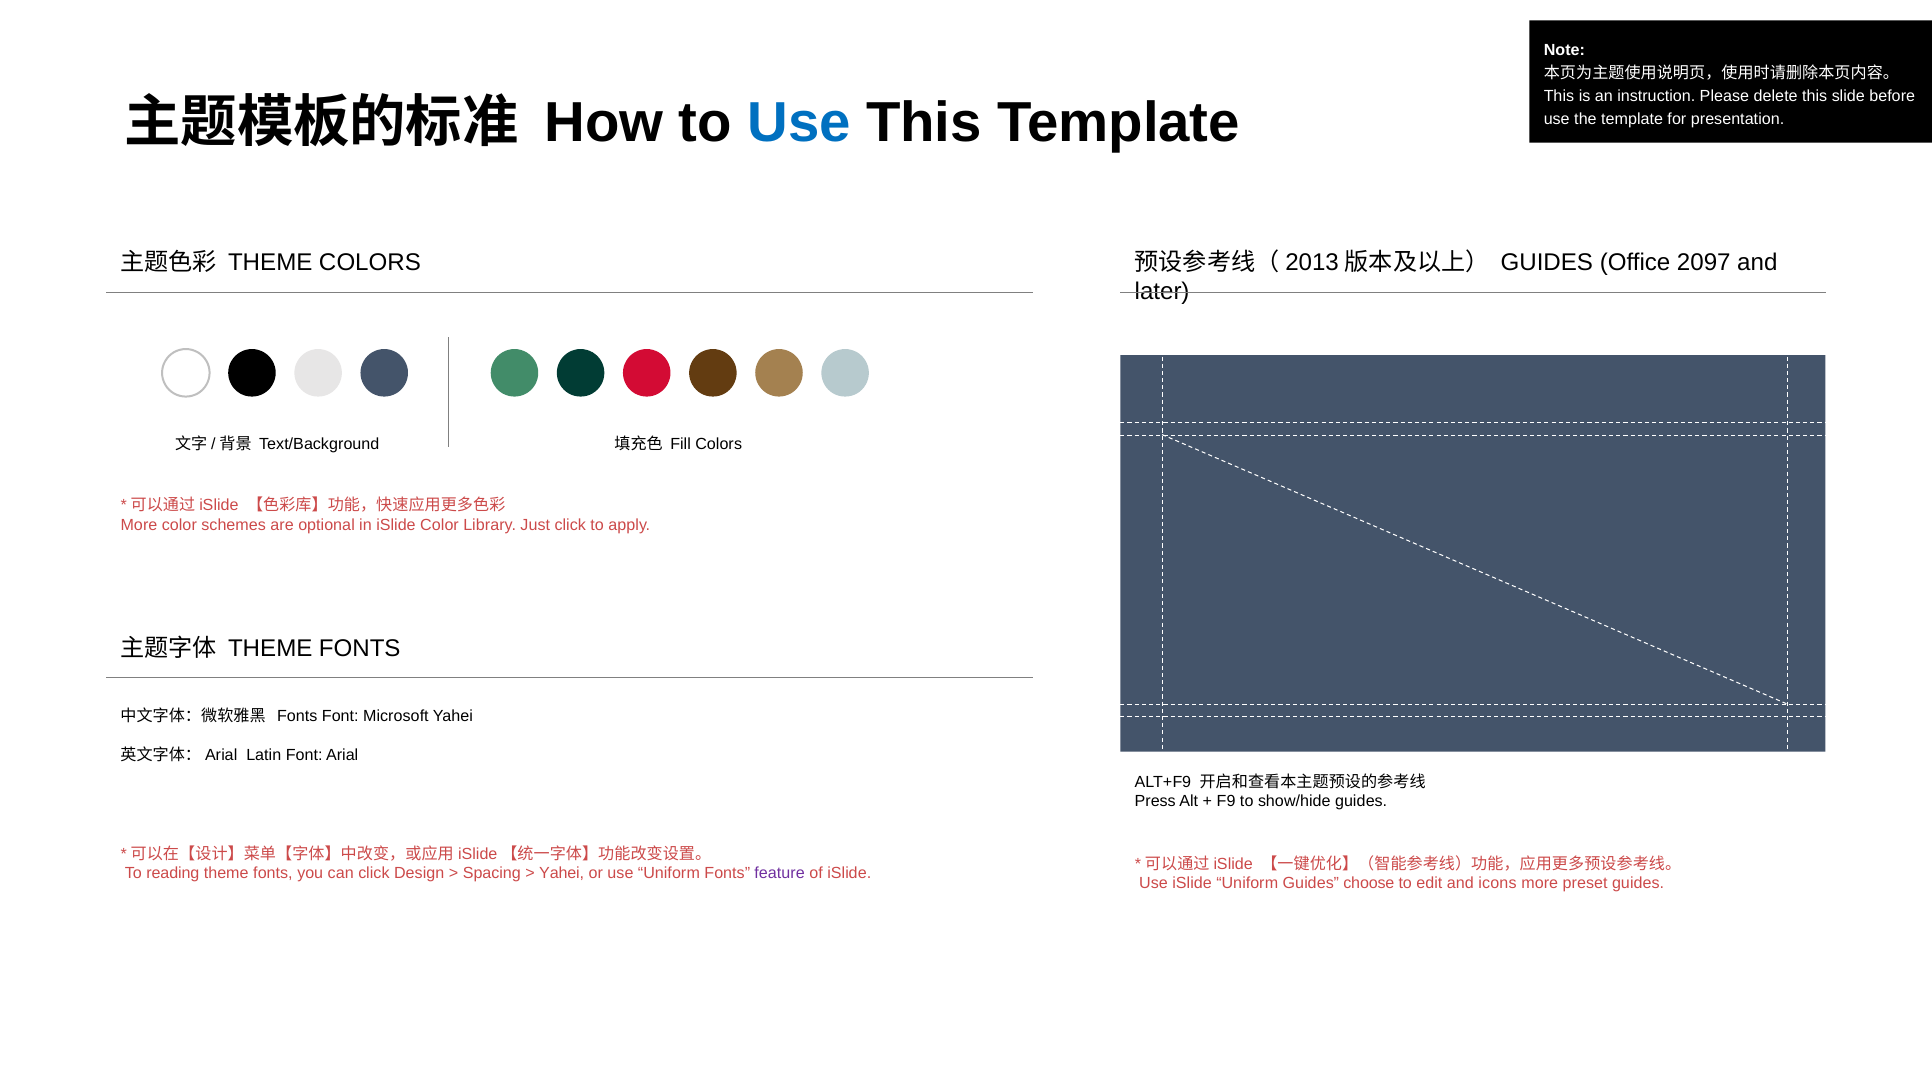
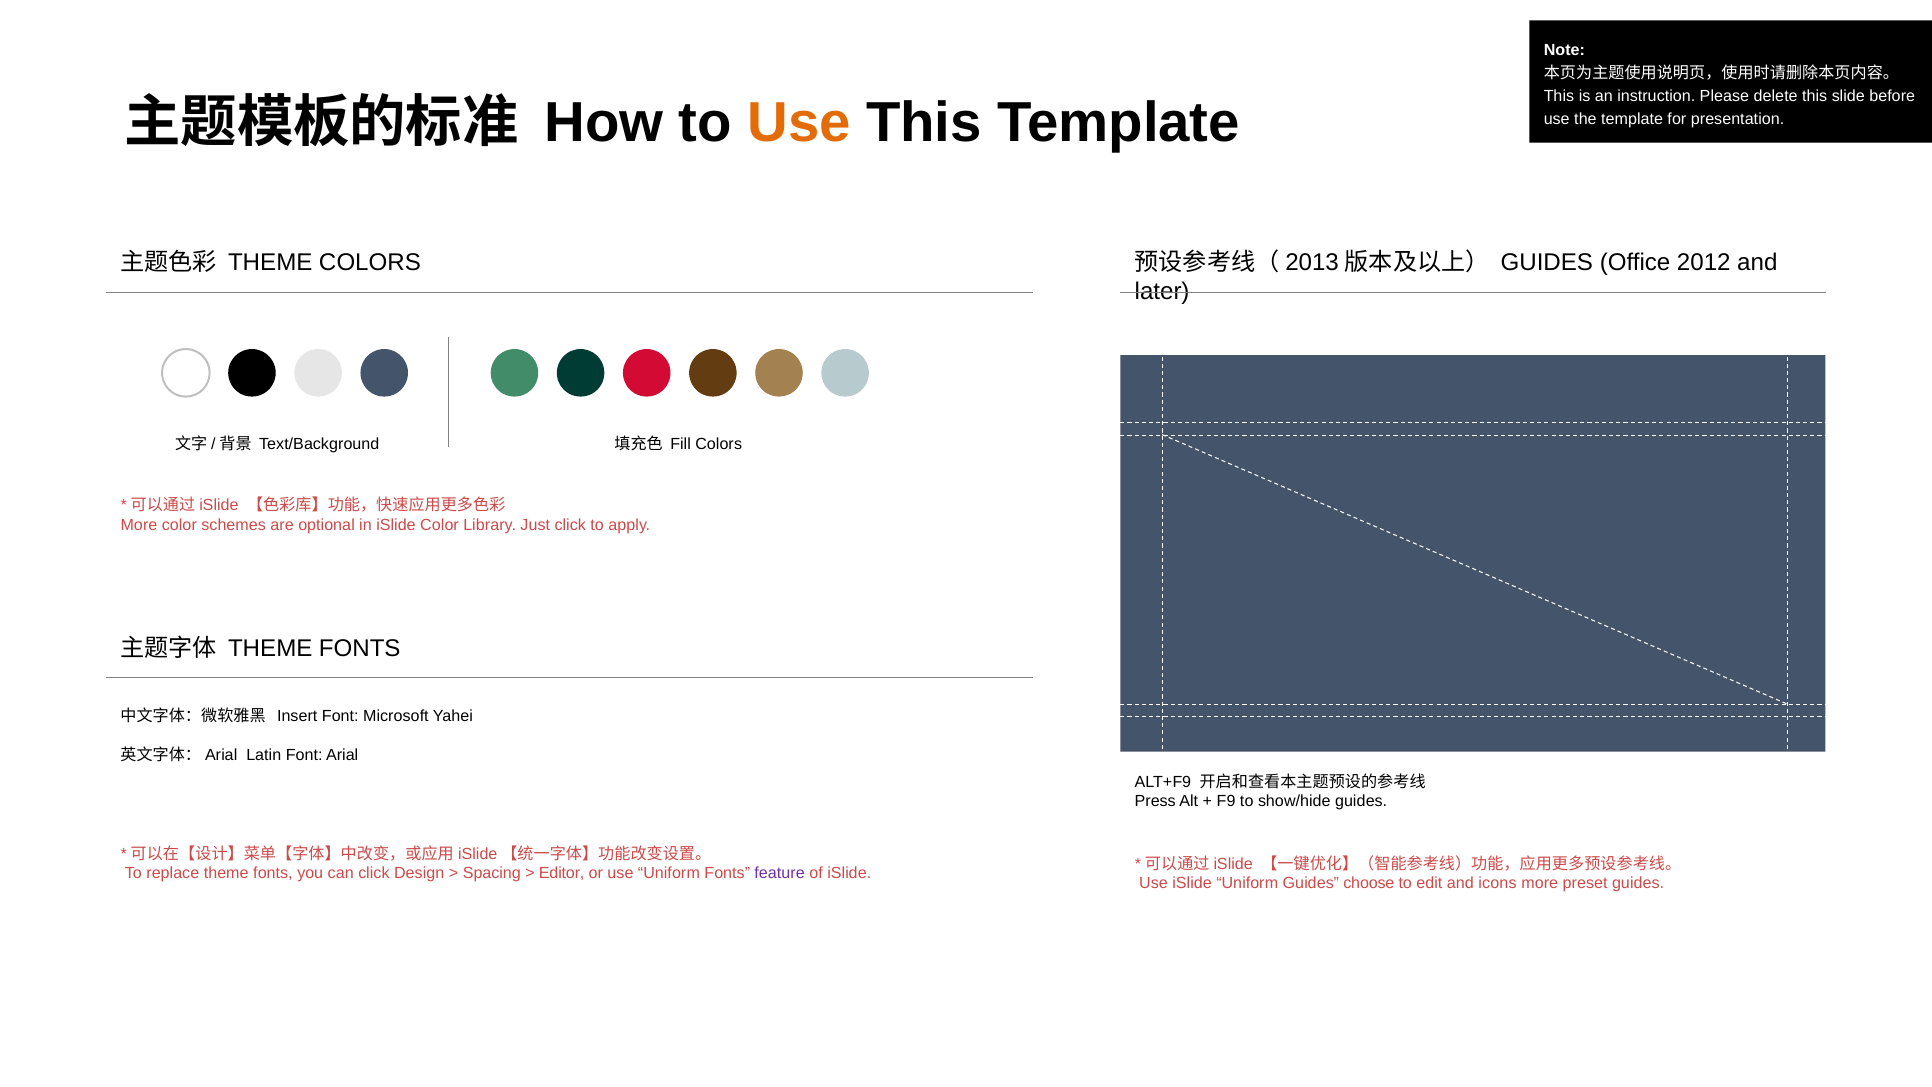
Use colour: blue -> orange (799, 123)
2097: 2097 -> 2012 (1704, 263)
Fonts: Fonts -> Insert (297, 716)
reading: reading -> replace (173, 873)
Yahei: Yahei -> Editor (562, 873)
